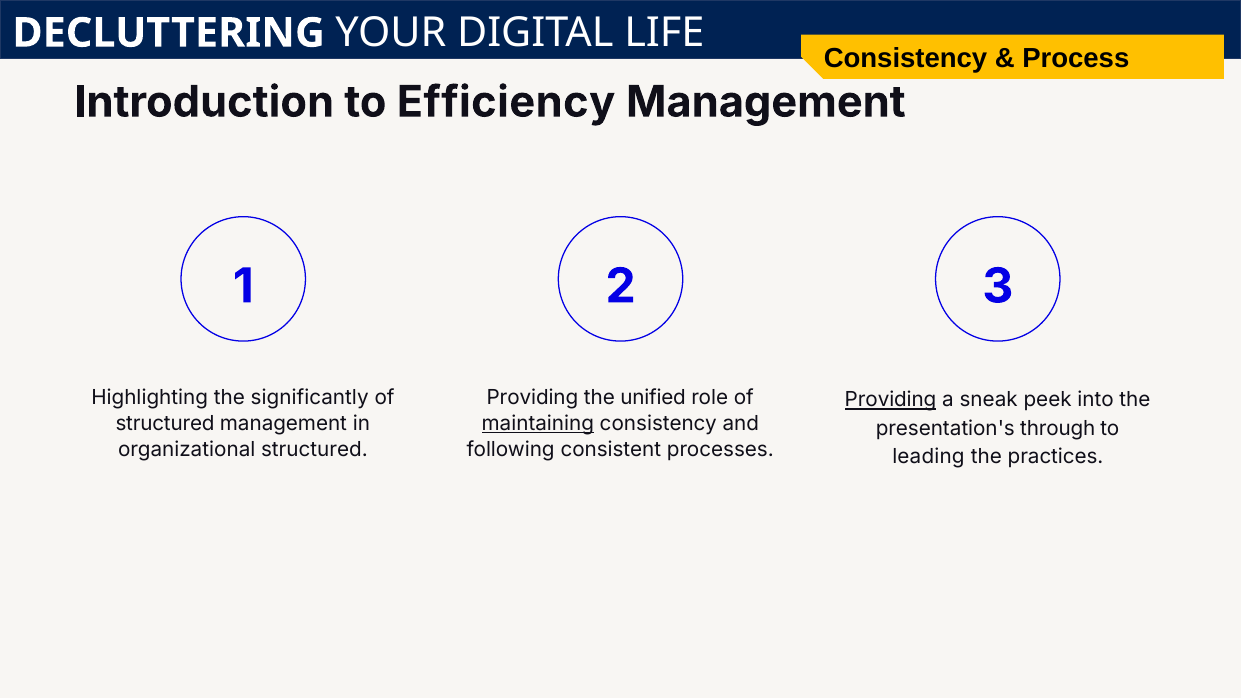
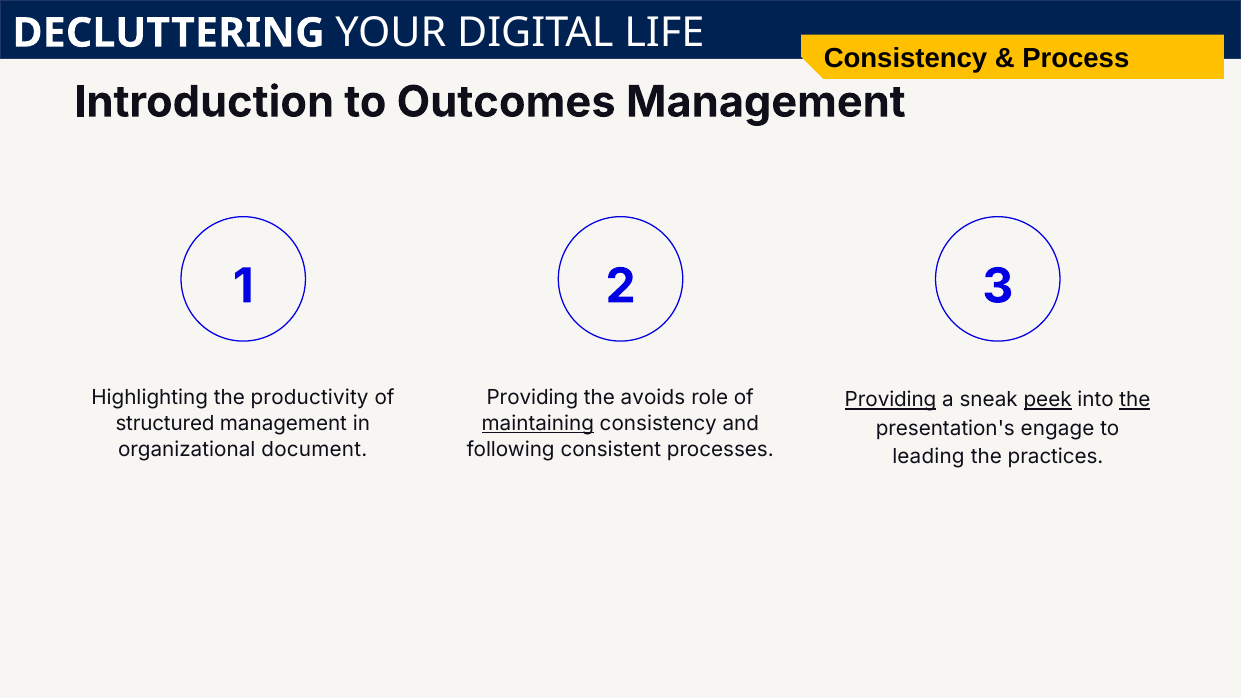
Efficiency: Efficiency -> Outcomes (506, 102)
significantly: significantly -> productivity (310, 398)
unified: unified -> avoids (653, 398)
peek underline: none -> present (1048, 400)
the underline: none -> present (1135, 400)
through: through -> engage (1058, 429)
organizational structured: structured -> document (314, 450)
